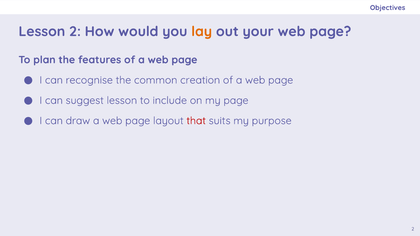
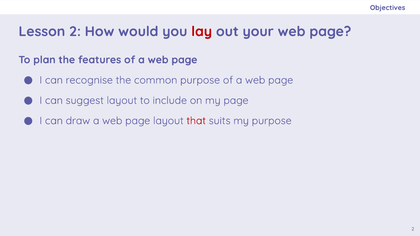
lay colour: orange -> red (202, 31)
common creation: creation -> purpose (200, 80)
suggest lesson: lesson -> layout (122, 101)
